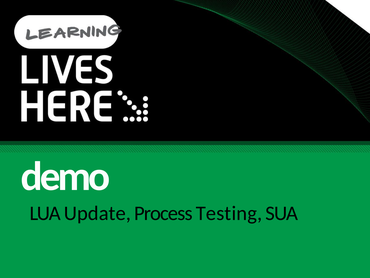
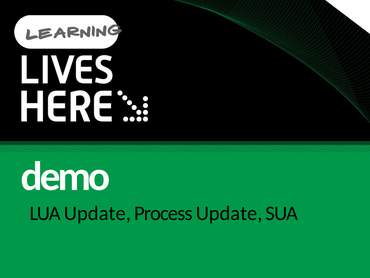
Process Testing: Testing -> Update (229, 213)
